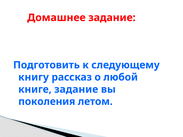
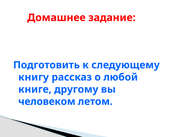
книге задание: задание -> другому (76, 90)
поколения: поколения -> человеком (47, 102)
